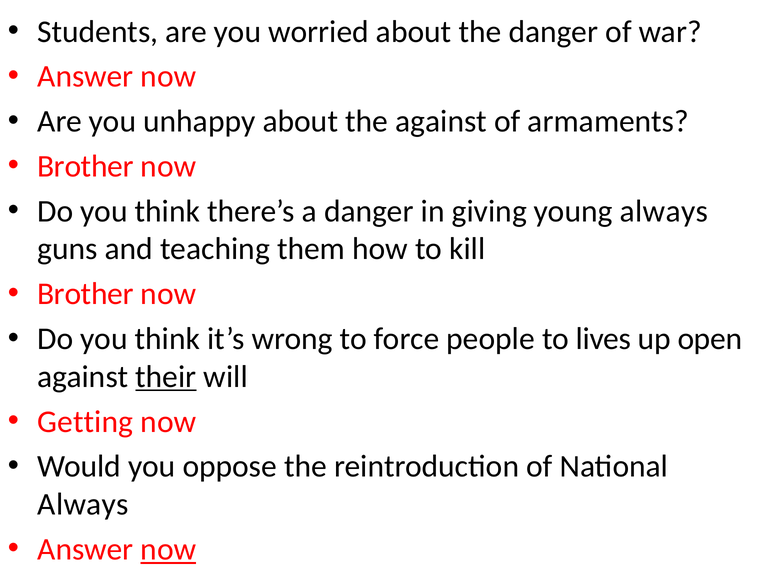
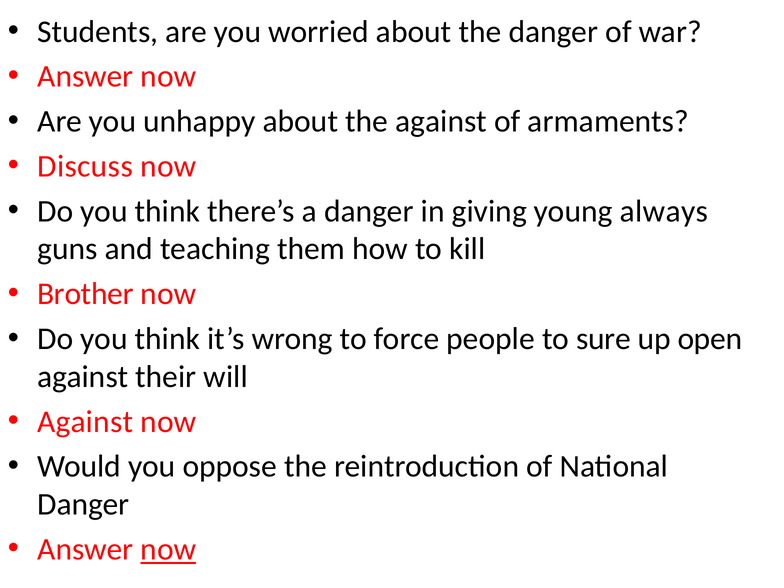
Brother: Brother -> Discuss (85, 166)
lives: lives -> sure (603, 339)
their underline: present -> none (166, 377)
Getting: Getting -> Against (85, 422)
Always: Always -> Danger (83, 504)
